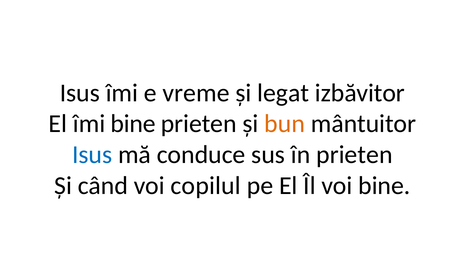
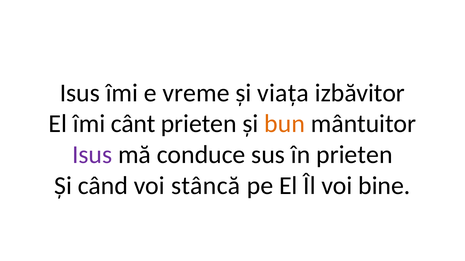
legat: legat -> viața (283, 93)
îmi bine: bine -> cânt (133, 124)
Isus colour: blue -> purple (92, 155)
copilul: copilul -> stâncă (206, 186)
